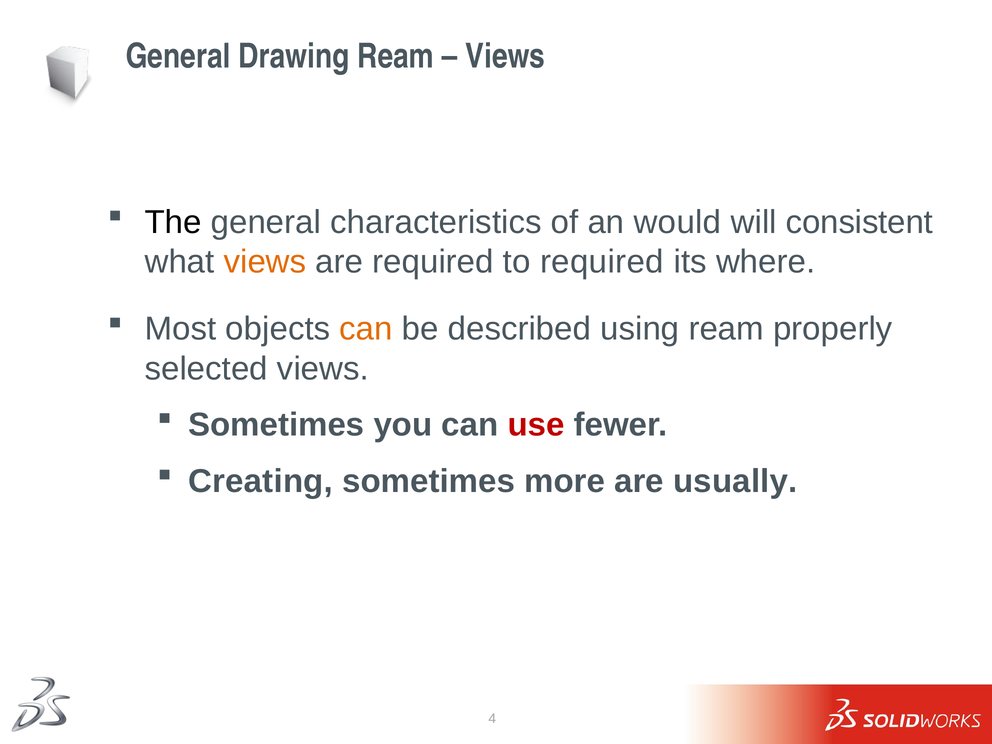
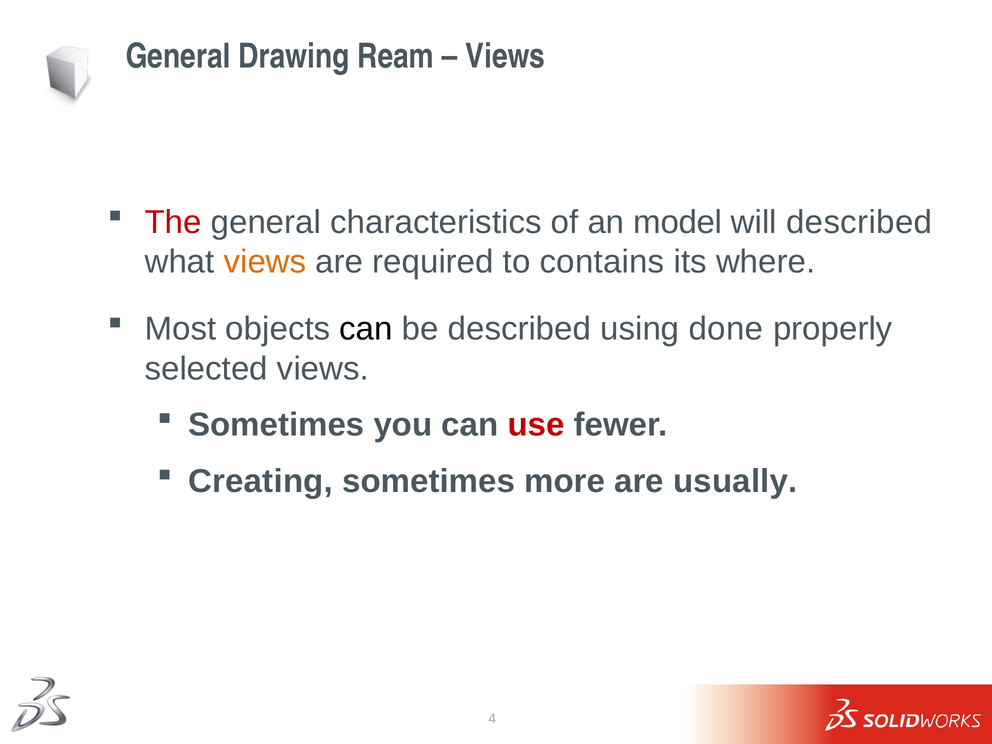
The colour: black -> red (173, 222)
would: would -> model (678, 222)
will consistent: consistent -> described (859, 222)
to required: required -> contains (602, 262)
can colour: orange -> black (366, 329)
using ream: ream -> done (726, 329)
